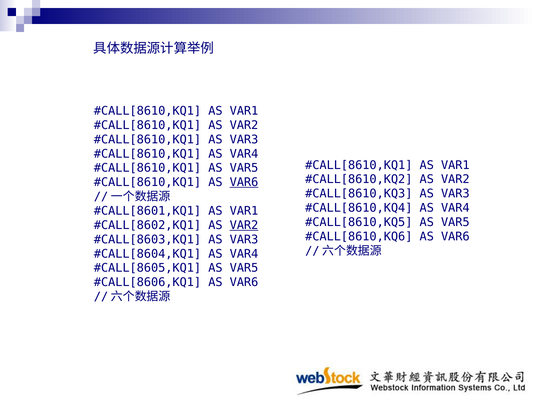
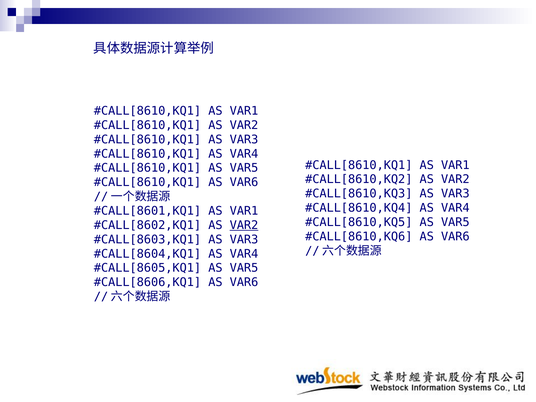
VAR6 underline: present -> none (244, 182)
